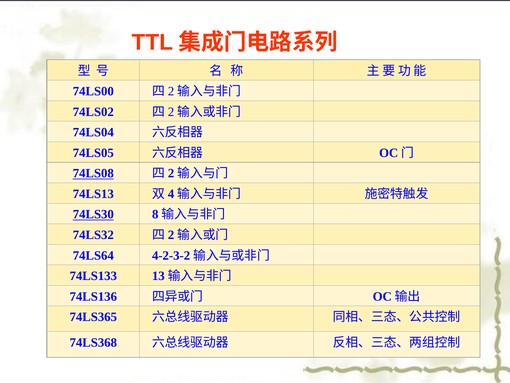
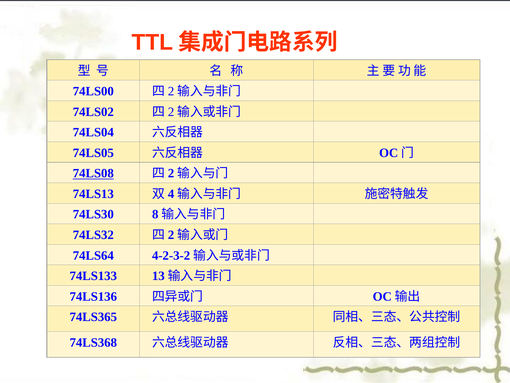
74LS30 underline: present -> none (93, 214)
